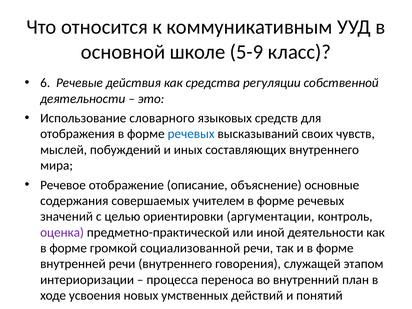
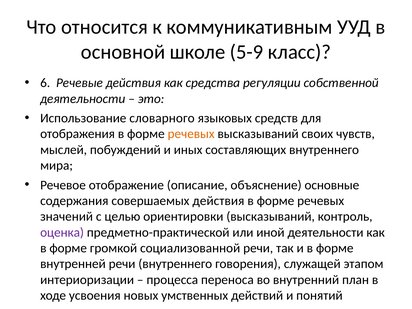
речевых colour: blue -> orange (191, 134)
совершаемых учителем: учителем -> действия (218, 201)
ориентировки аргументации: аргументации -> высказываний (271, 217)
